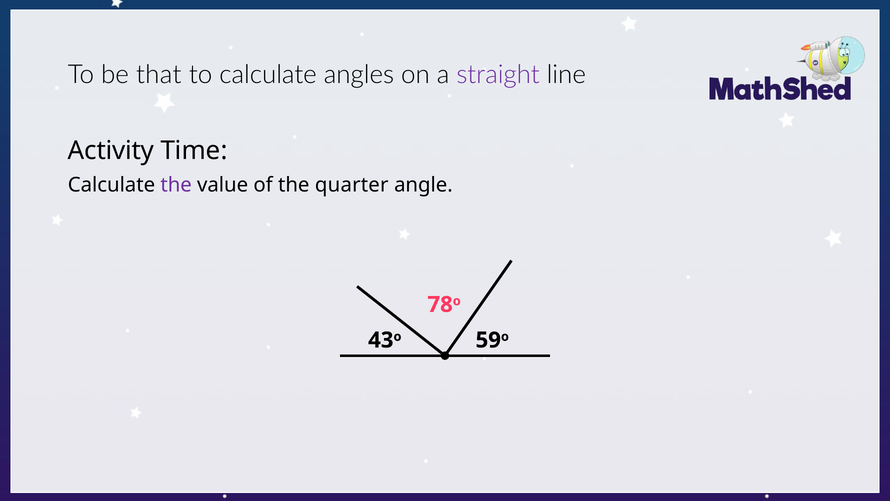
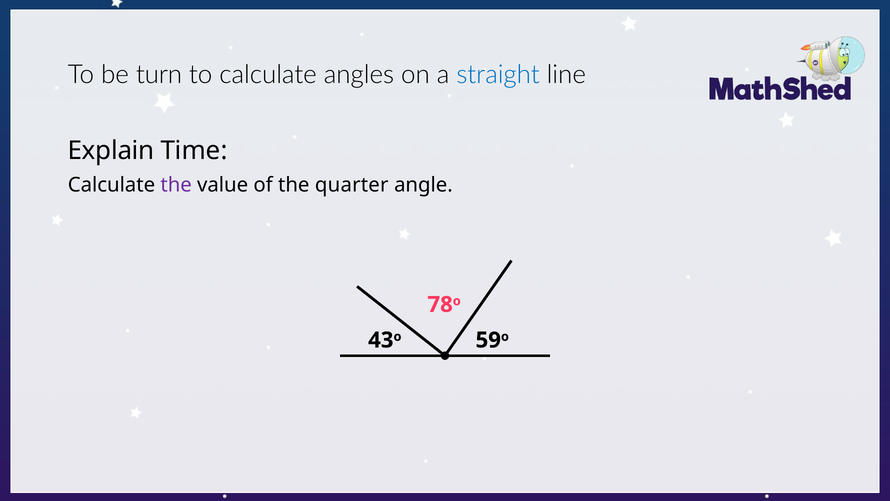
that: that -> turn (159, 75)
straight colour: purple -> blue (498, 75)
Activity: Activity -> Explain (111, 150)
